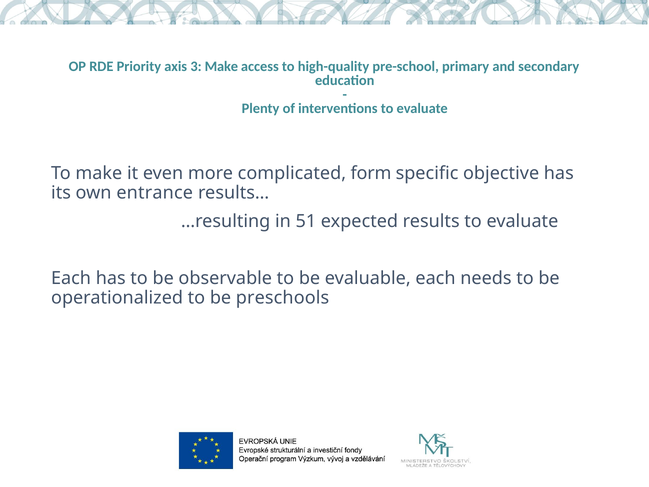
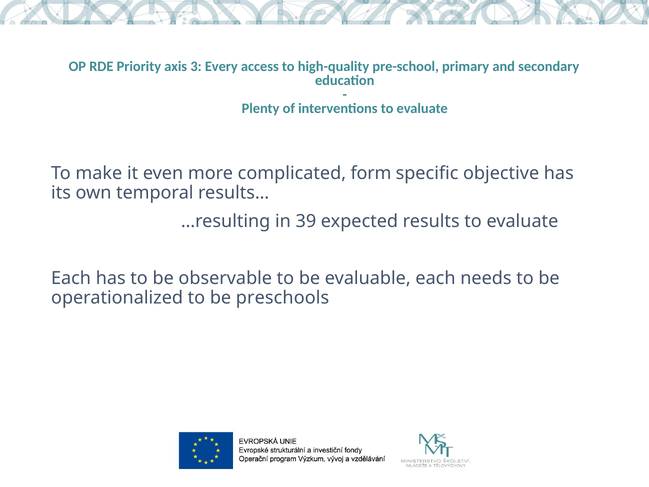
3 Make: Make -> Every (221, 67)
entrance: entrance -> temporal (155, 193)
51: 51 -> 39 (306, 221)
